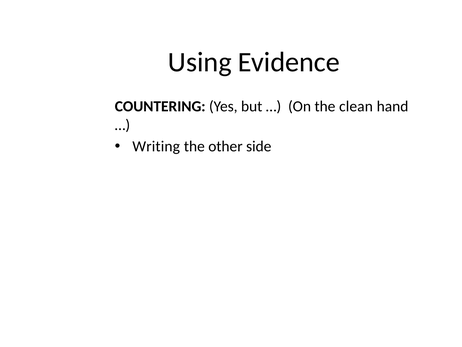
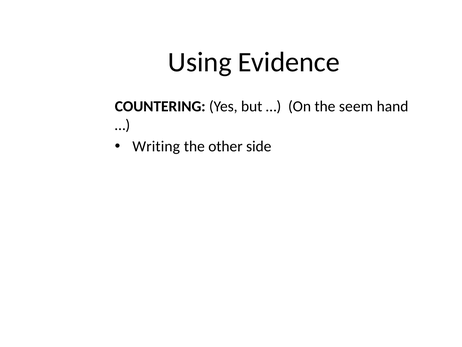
clean: clean -> seem (356, 106)
